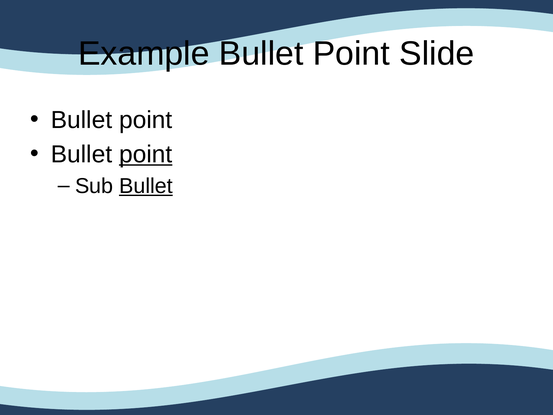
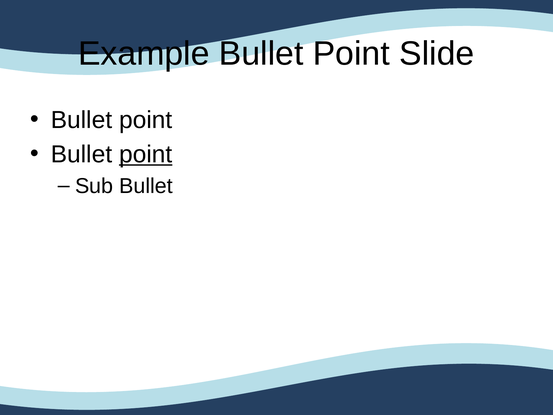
Bullet underline: present -> none (146, 186)
